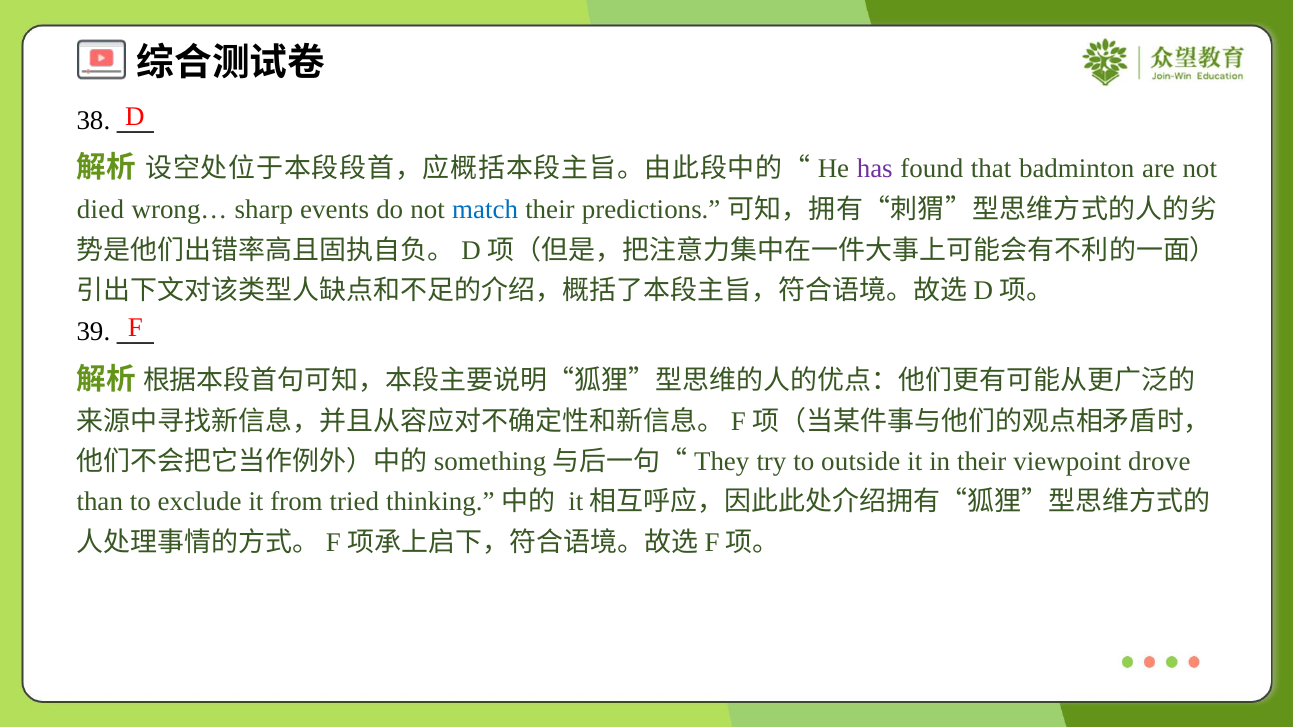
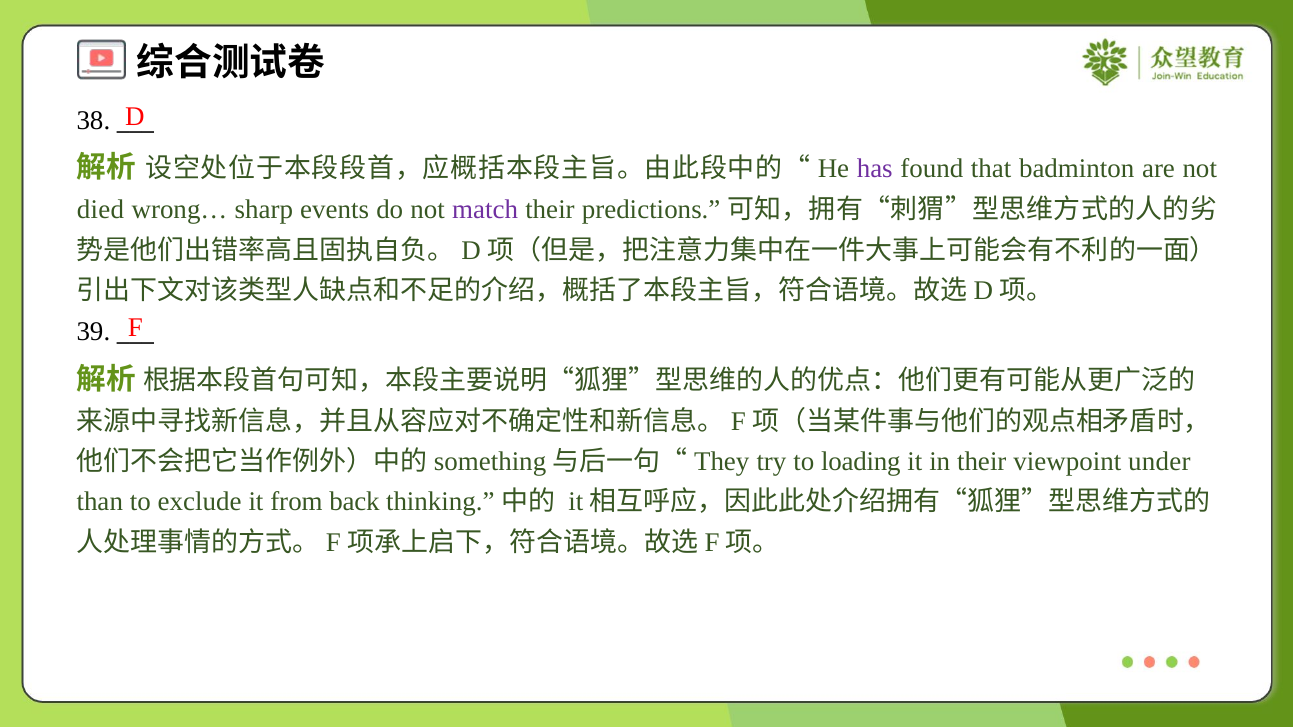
match colour: blue -> purple (485, 210)
outside: outside -> loading (861, 462)
drove: drove -> under (1159, 462)
tried: tried -> back (354, 502)
